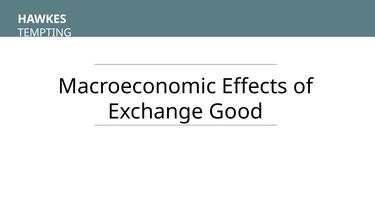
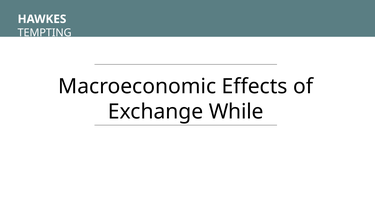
Good: Good -> While (236, 112)
